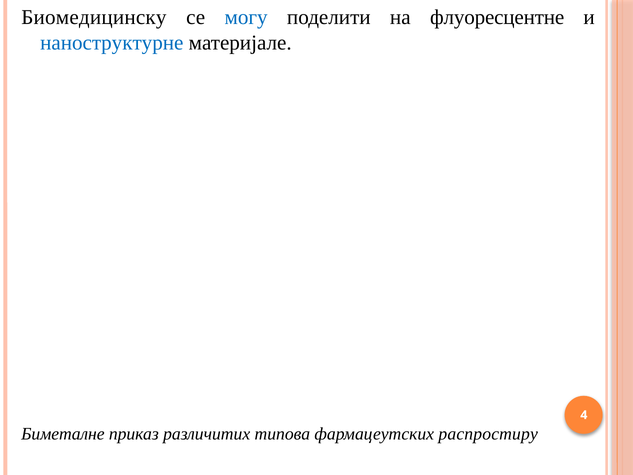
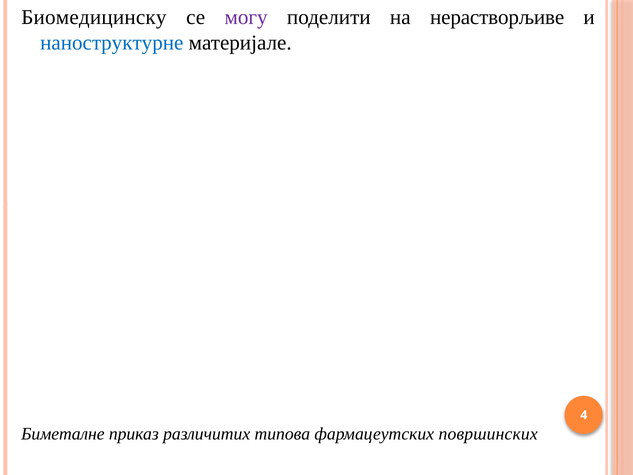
могу colour: blue -> purple (246, 17)
флуоресцентне: флуоресцентне -> нерастворљиве (497, 17)
распростиру: распростиру -> површинских (488, 434)
